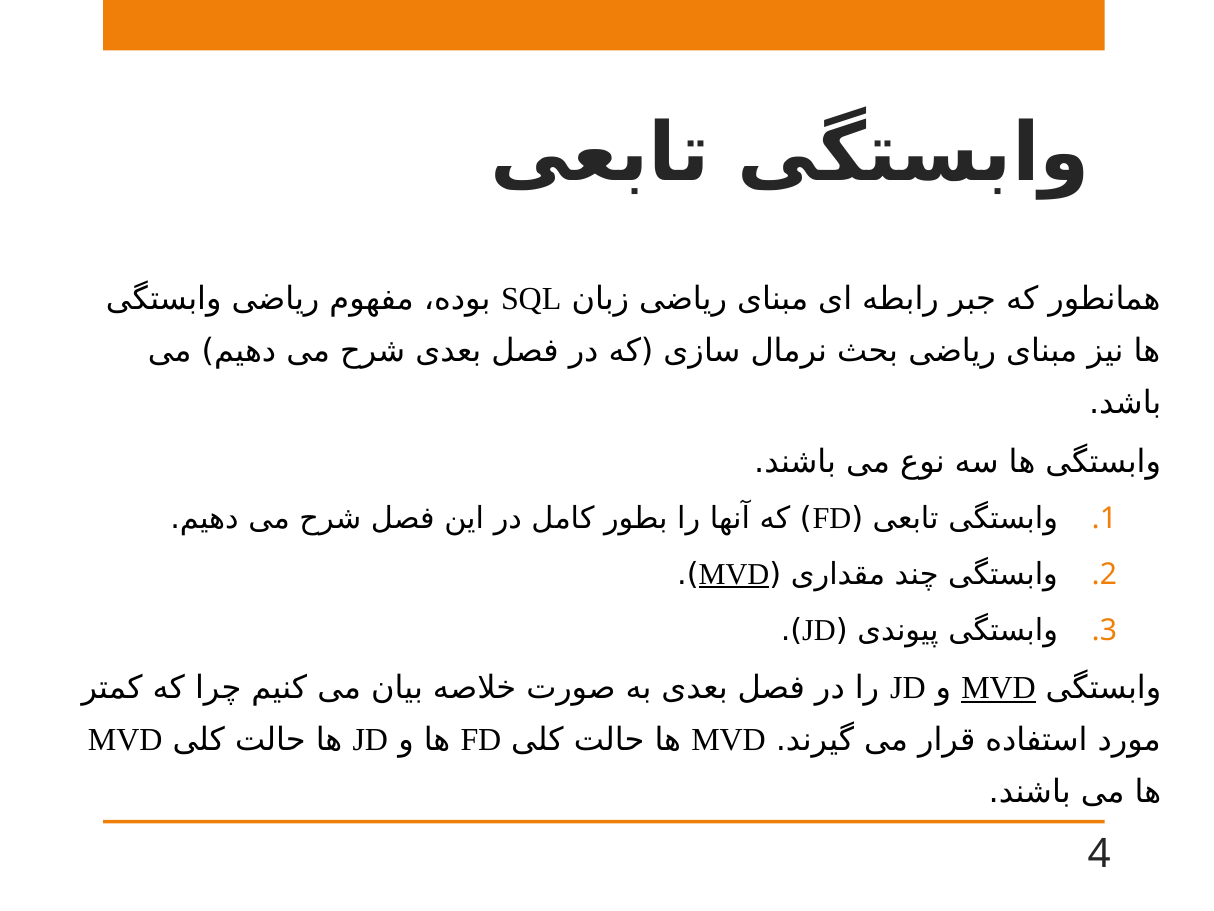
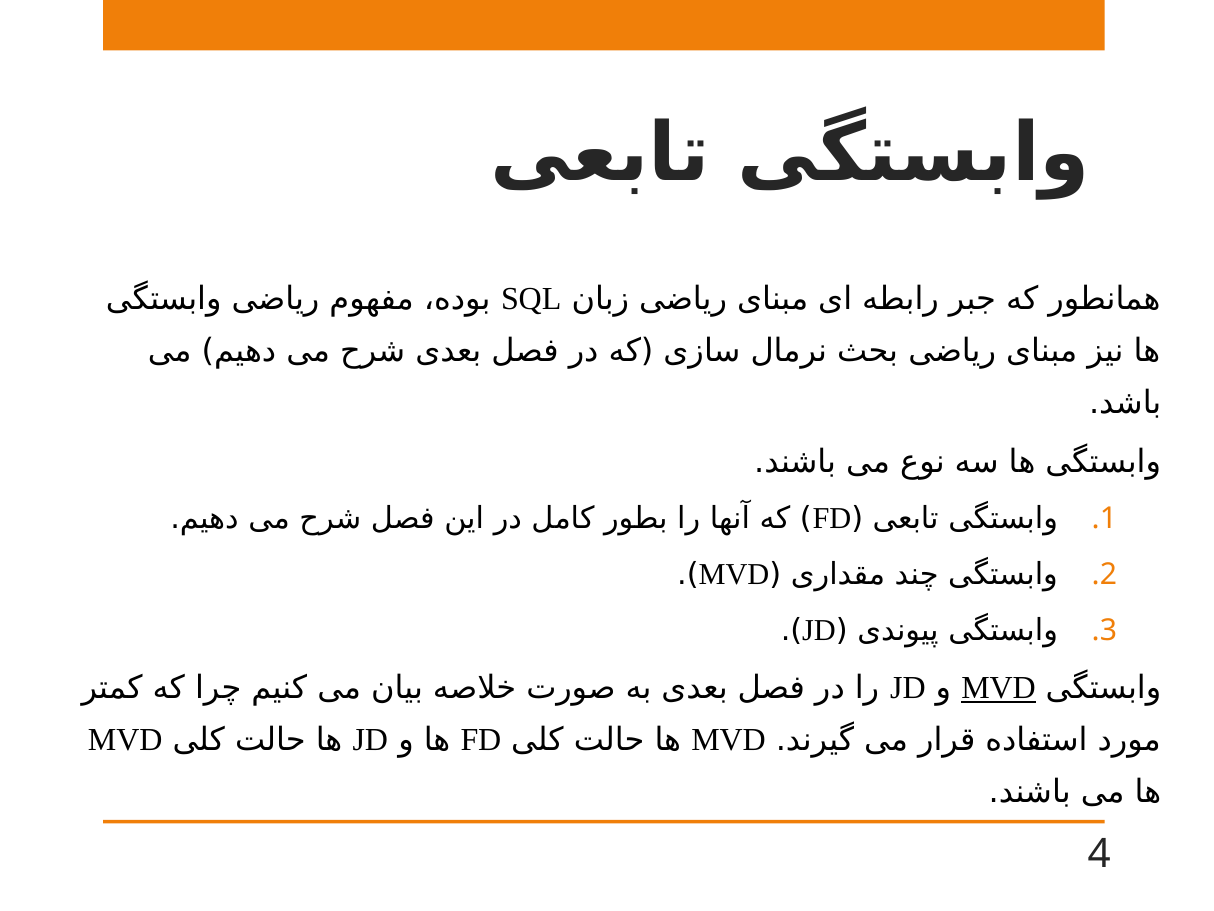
MVD underline: present -> none (734, 574)
